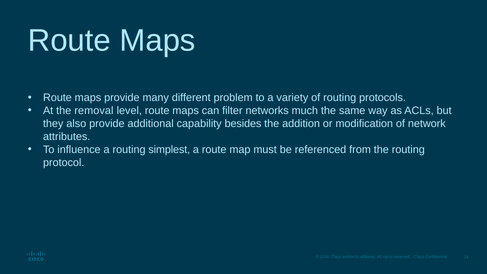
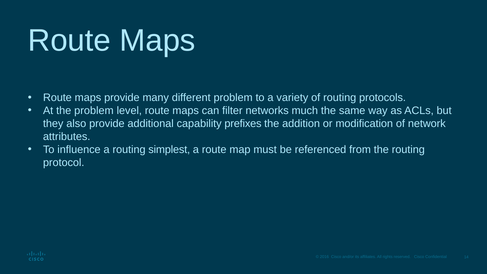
the removal: removal -> problem (94, 111)
besides: besides -> prefixes (243, 124)
